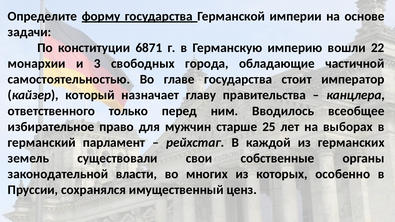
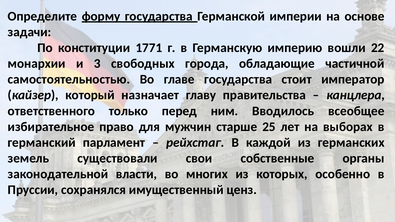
6871: 6871 -> 1771 (149, 48)
